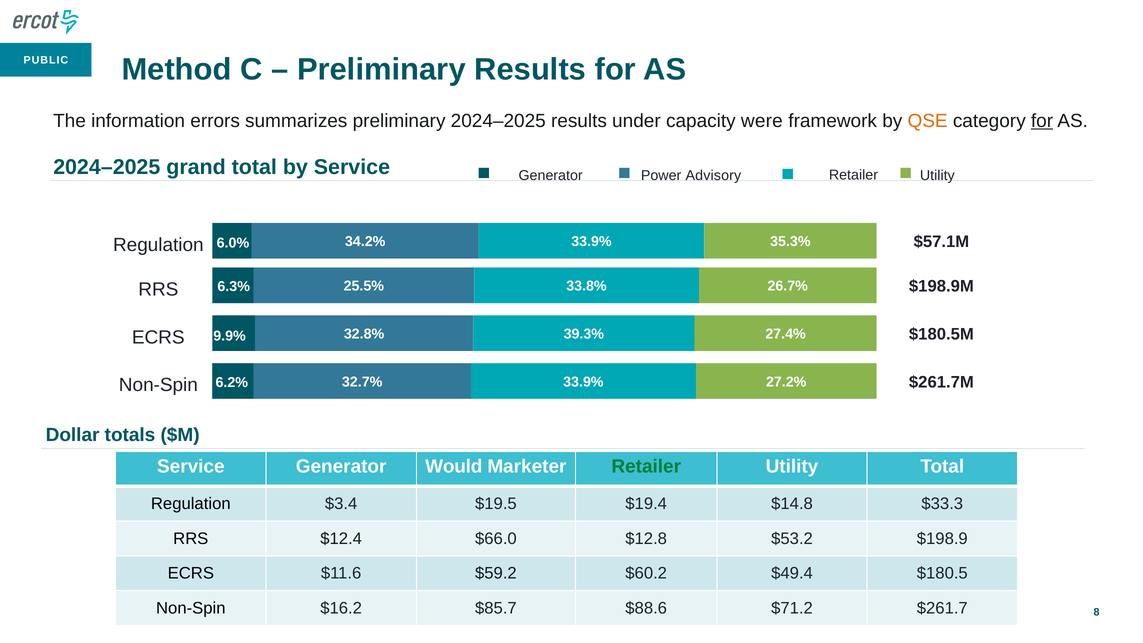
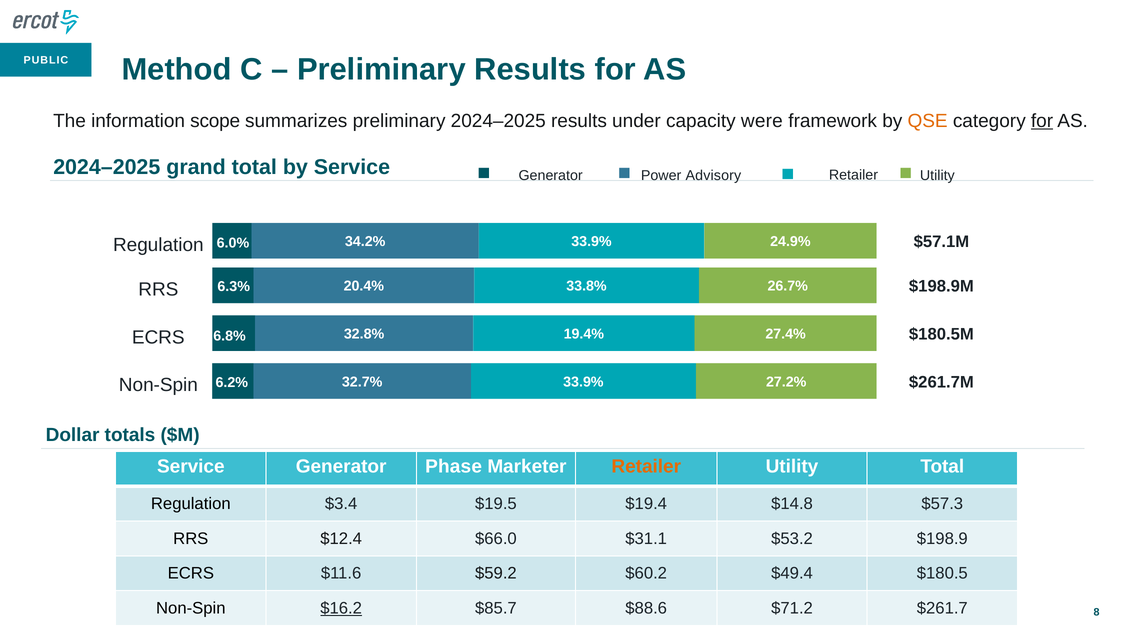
errors: errors -> scope (215, 121)
35.3%: 35.3% -> 24.9% (790, 242)
25.5%: 25.5% -> 20.4% (364, 286)
39.3%: 39.3% -> 19.4% (584, 334)
9.9%: 9.9% -> 6.8% (230, 336)
Would: Would -> Phase (454, 467)
Retailer colour: green -> orange (646, 467)
$33.3: $33.3 -> $57.3 (942, 504)
$12.8: $12.8 -> $31.1 (646, 539)
$16.2 underline: none -> present (341, 608)
